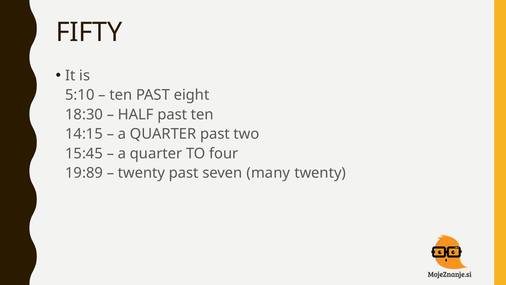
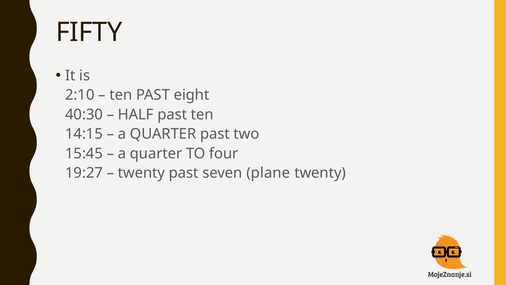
5:10: 5:10 -> 2:10 (80, 95)
18:30: 18:30 -> 40:30 (84, 114)
19:89: 19:89 -> 19:27 (84, 173)
many: many -> plane (268, 173)
